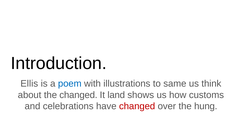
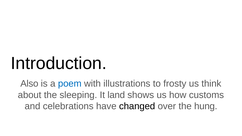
Ellis: Ellis -> Also (29, 84)
same: same -> frosty (175, 84)
the changed: changed -> sleeping (78, 95)
changed colour: red -> black (137, 106)
